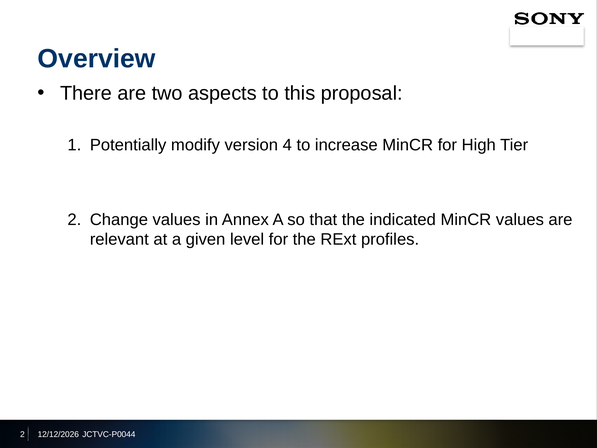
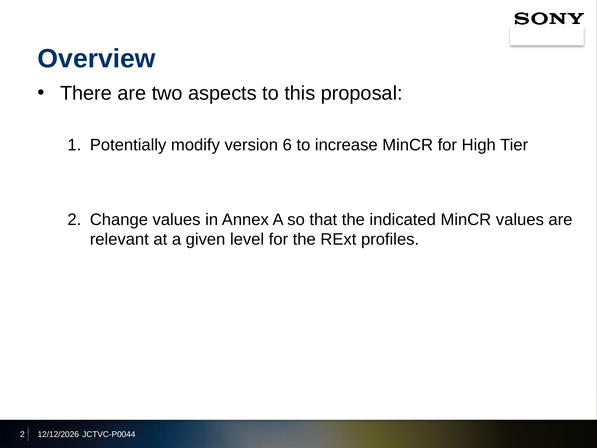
4: 4 -> 6 (287, 145)
